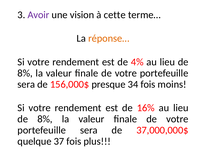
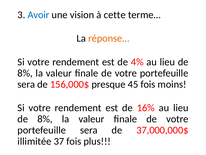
Avoir colour: purple -> blue (38, 15)
34: 34 -> 45 (133, 84)
quelque: quelque -> illimitée (34, 141)
